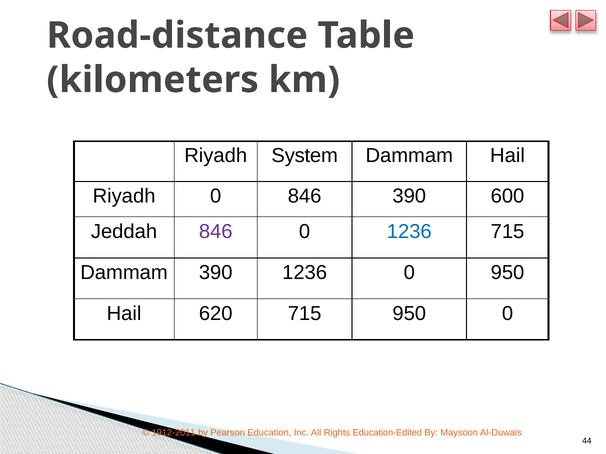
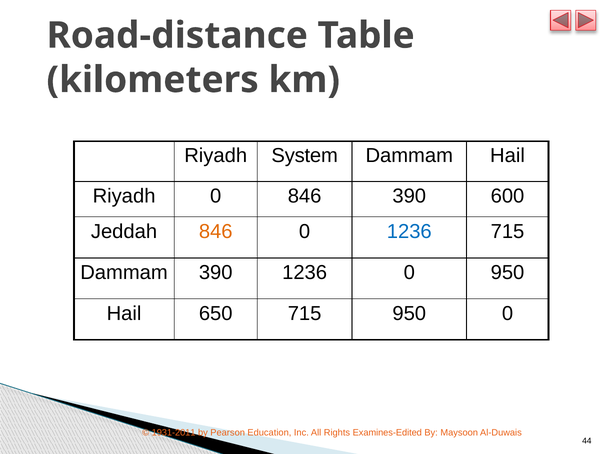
846 colour: purple -> orange (216, 232)
620: 620 -> 650 (216, 314)
1912-2011: 1912-2011 -> 1931-2011 (174, 433)
Education-Edited: Education-Edited -> Examines-Edited (387, 433)
